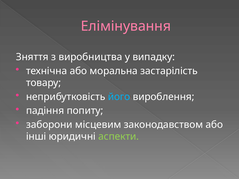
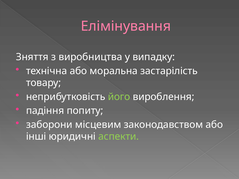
його colour: light blue -> light green (119, 97)
